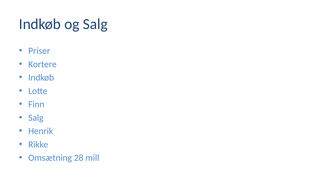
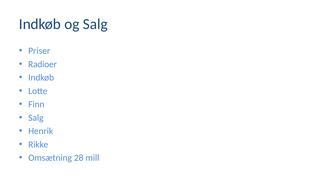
Kortere: Kortere -> Radioer (42, 64)
